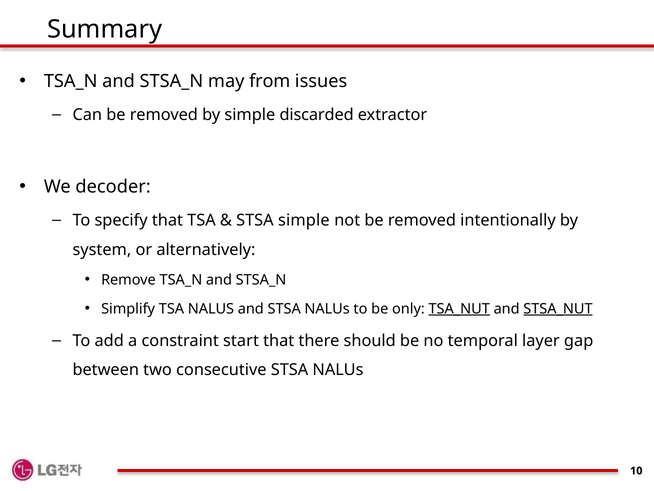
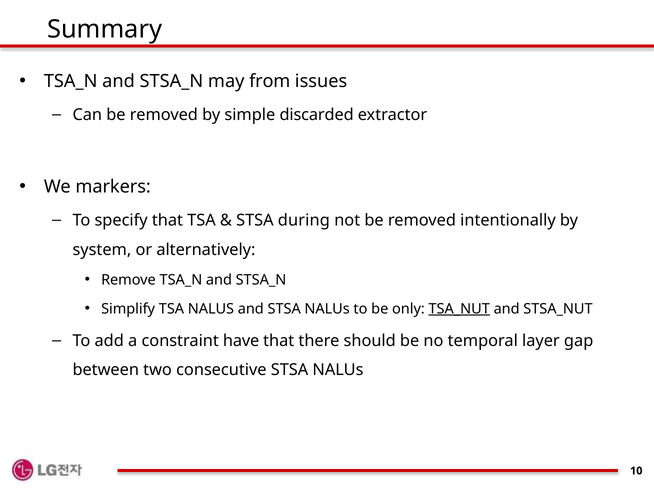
decoder: decoder -> markers (113, 186)
STSA simple: simple -> during (304, 220)
STSA_NUT underline: present -> none (558, 309)
start: start -> have (241, 340)
